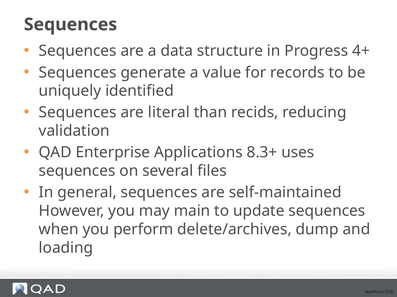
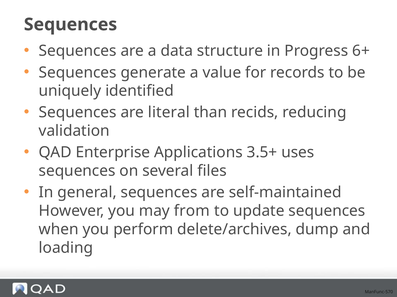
4+: 4+ -> 6+ (361, 51)
8.3+: 8.3+ -> 3.5+ (262, 153)
main: main -> from (192, 211)
